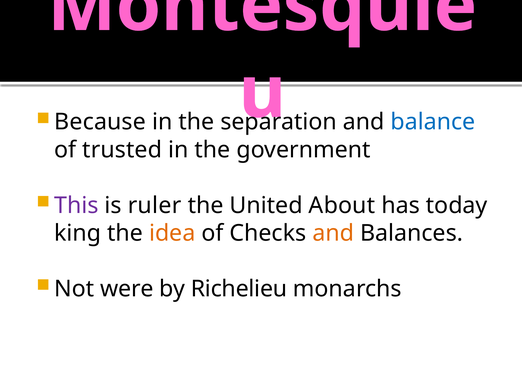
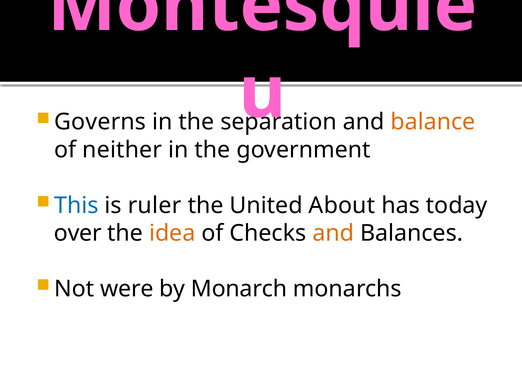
Because: Because -> Governs (100, 122)
balance colour: blue -> orange (433, 122)
trusted: trusted -> neither (122, 150)
This colour: purple -> blue (76, 206)
king: king -> over (78, 233)
Richelieu: Richelieu -> Monarch (239, 289)
